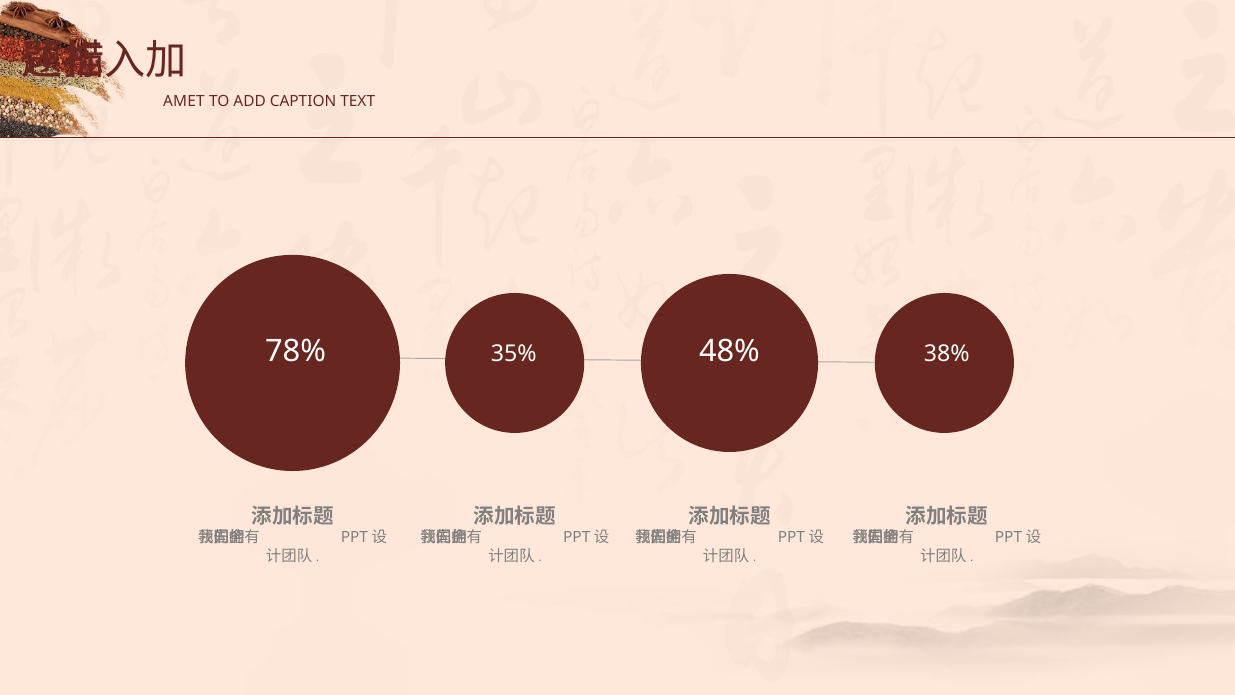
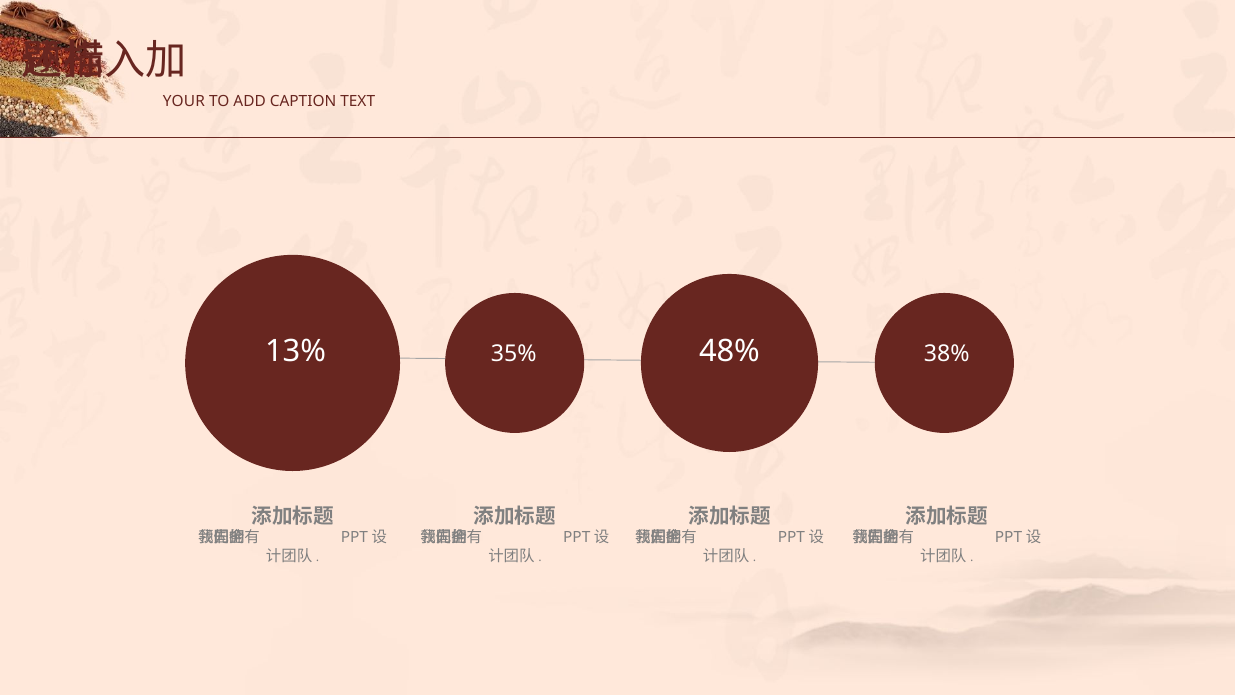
AMET: AMET -> YOUR (184, 101)
78%: 78% -> 13% (296, 351)
